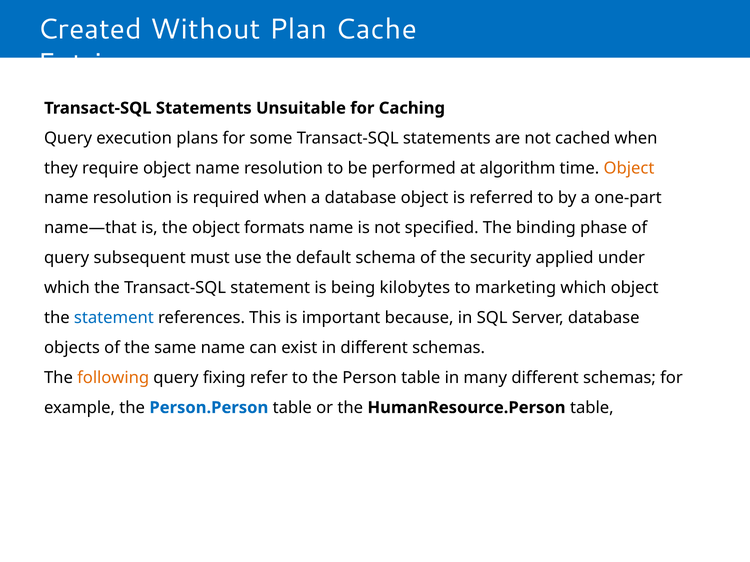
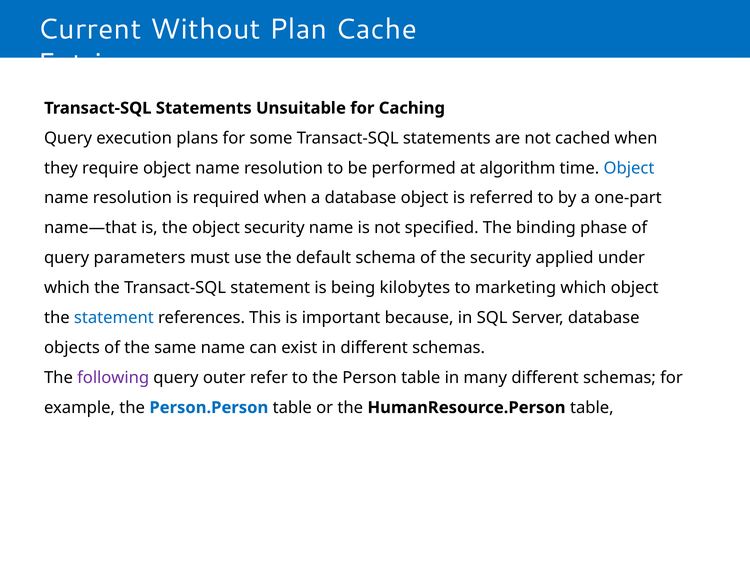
Created: Created -> Current (90, 30)
Object colour: orange -> blue (629, 168)
object formats: formats -> security (274, 228)
subsequent: subsequent -> parameters (140, 258)
following colour: orange -> purple (113, 378)
fixing: fixing -> outer (224, 378)
